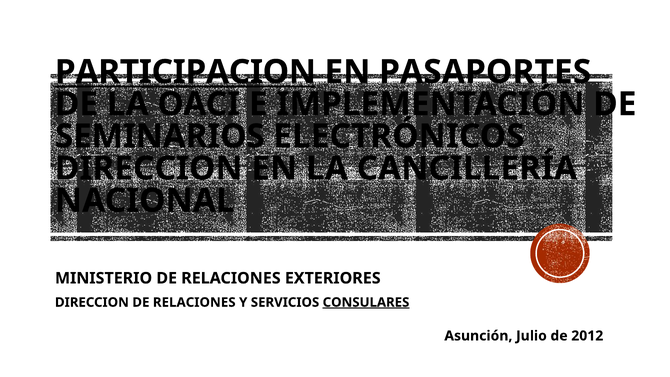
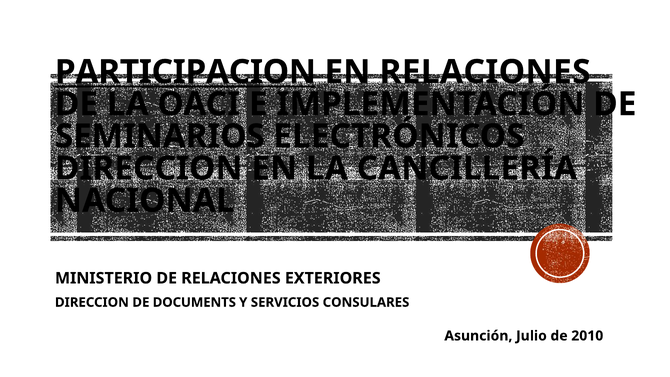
EN PASAPORTES: PASAPORTES -> RELACIONES (485, 72)
DIRECCION DE RELACIONES: RELACIONES -> DOCUMENTS (194, 302)
CONSULARES underline: present -> none (366, 302)
2012: 2012 -> 2010 (587, 336)
